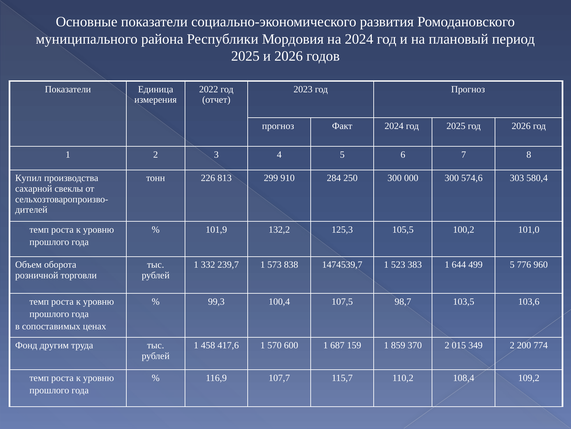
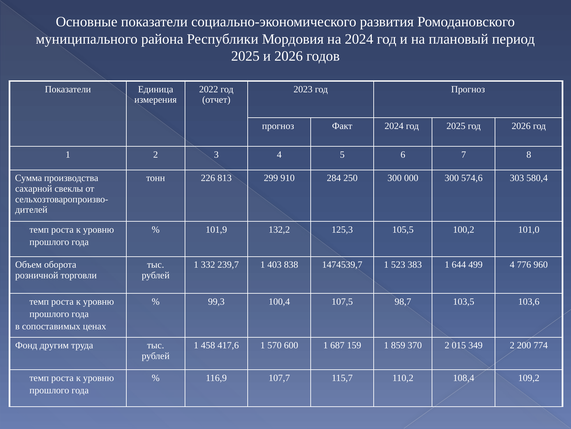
Купил: Купил -> Сумма (29, 178)
573: 573 -> 403 (275, 264)
499 5: 5 -> 4 (512, 264)
